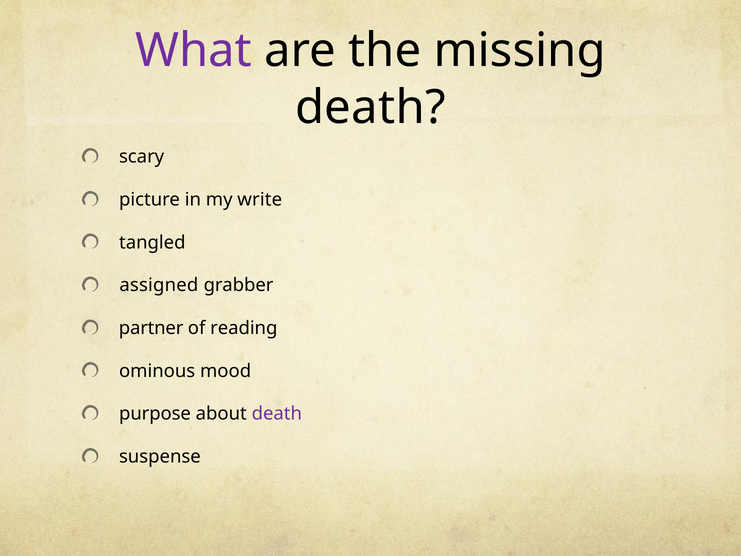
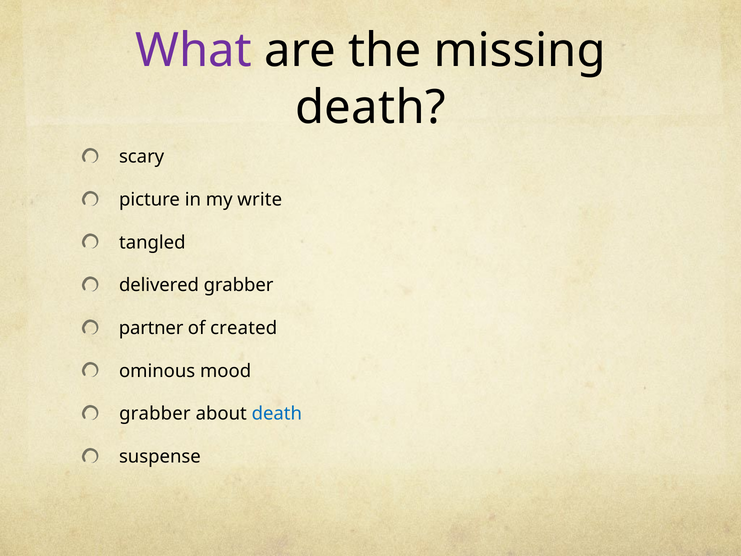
assigned: assigned -> delivered (159, 285)
reading: reading -> created (244, 328)
purpose: purpose -> grabber (155, 414)
death colour: purple -> blue (277, 414)
